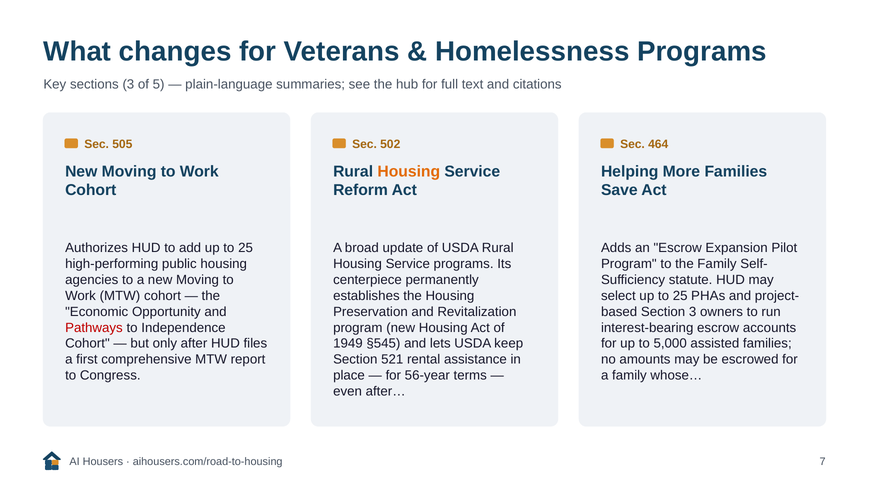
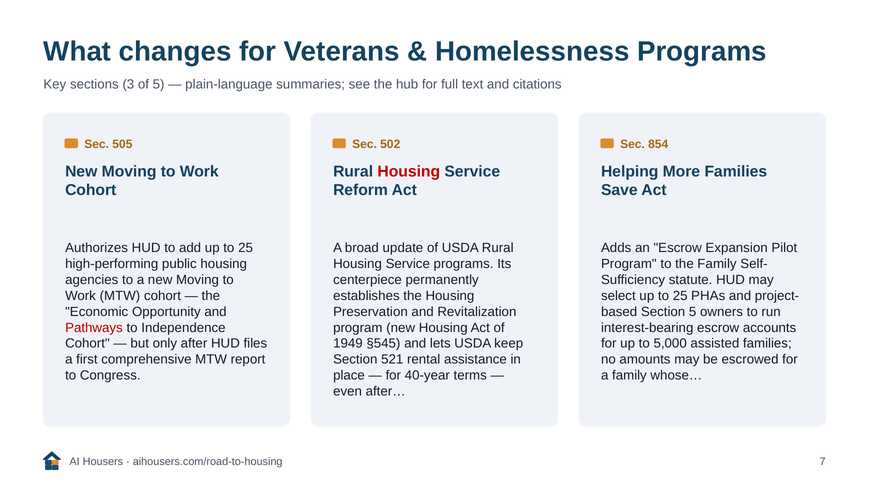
464: 464 -> 854 (658, 144)
Housing colour: orange -> red (409, 171)
Section 3: 3 -> 5 (693, 312)
56-year: 56-year -> 40-year (427, 375)
